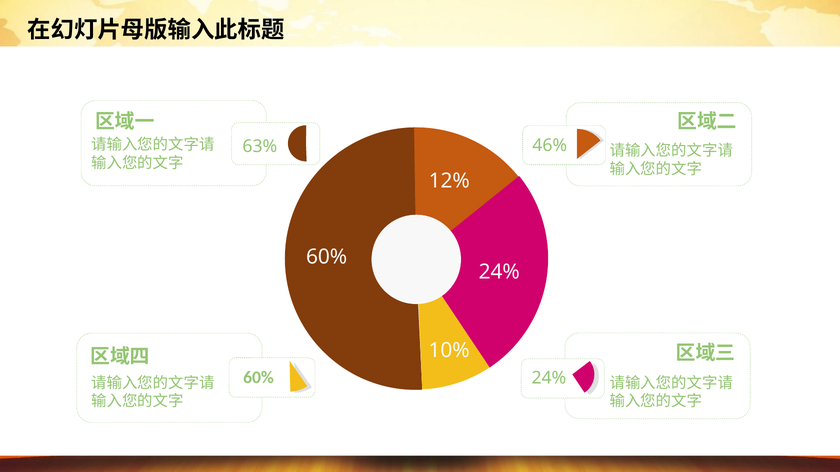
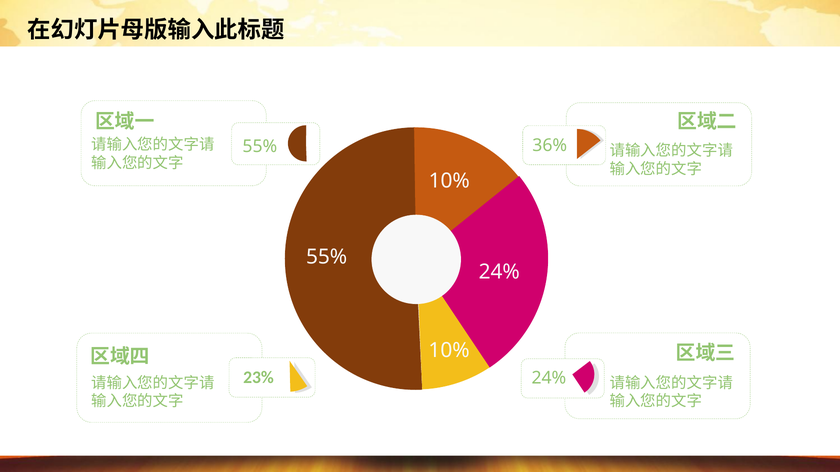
46%: 46% -> 36% (550, 145)
63%: 63% -> 55% (260, 147)
12%: 12% -> 10% (449, 181)
60%: 60% -> 55% (327, 257)
60%: 60% -> 23% (258, 378)
